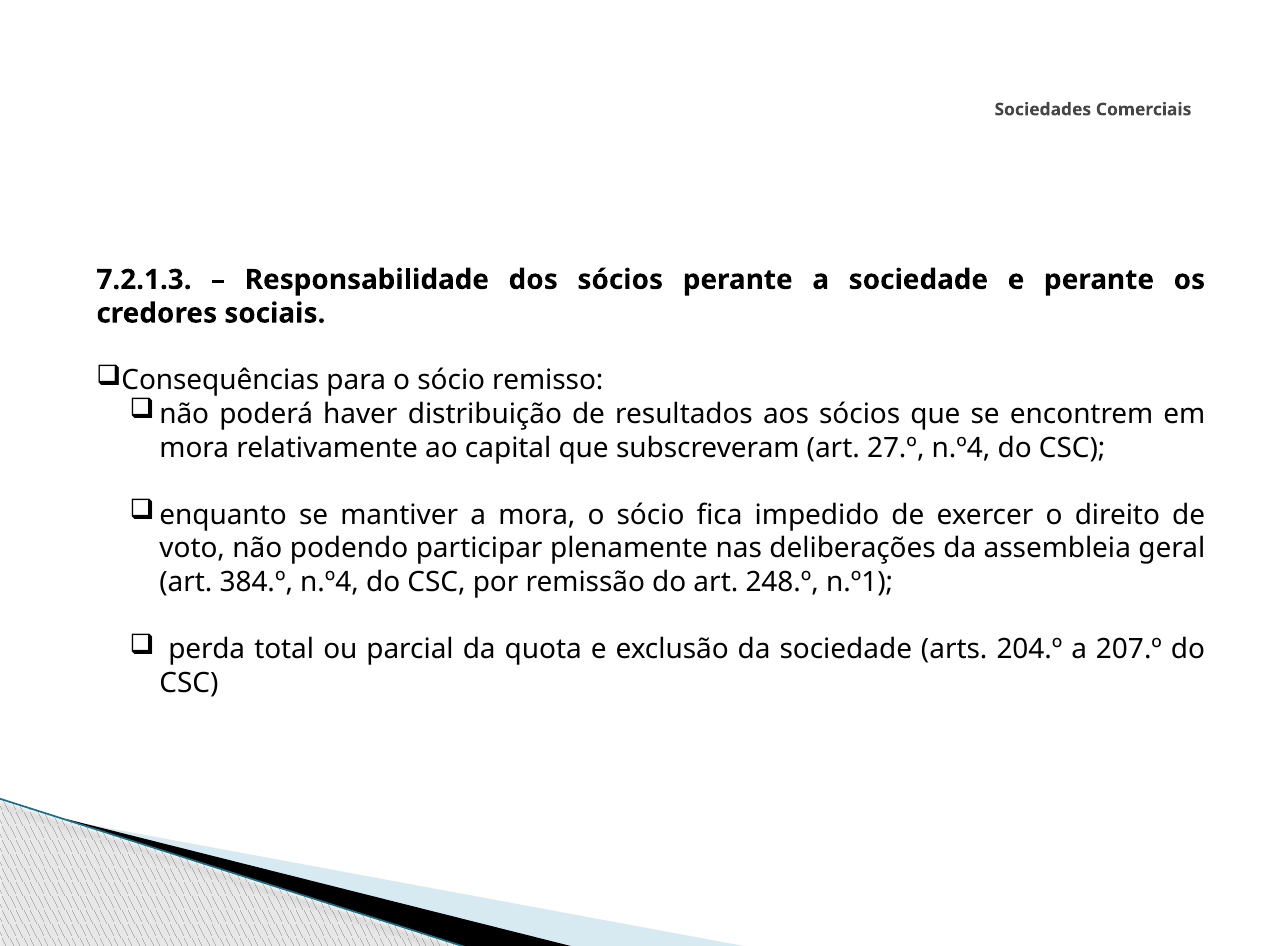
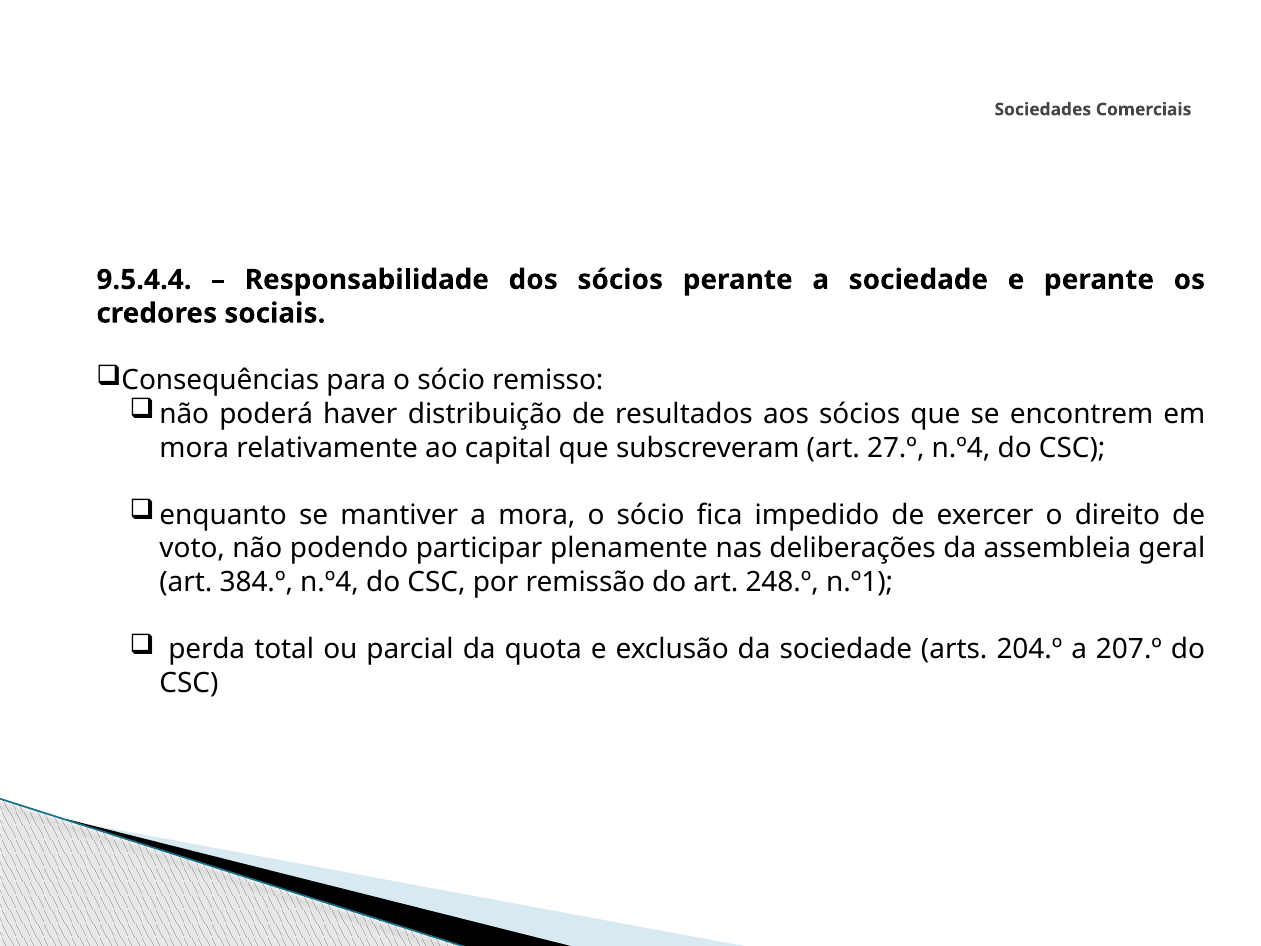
7.2.1.3: 7.2.1.3 -> 9.5.4.4 (144, 280)
